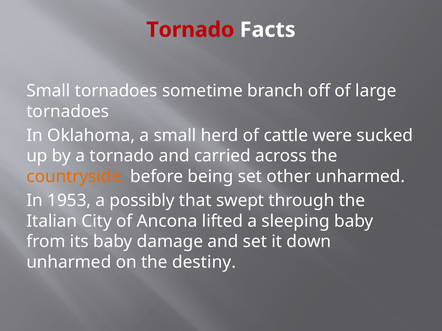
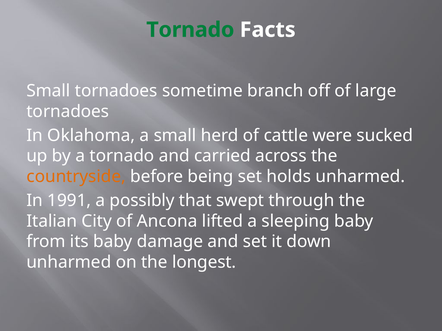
Tornado colour: red -> green (190, 30)
other: other -> holds (289, 177)
1953: 1953 -> 1991 (69, 201)
destiny: destiny -> longest (204, 263)
